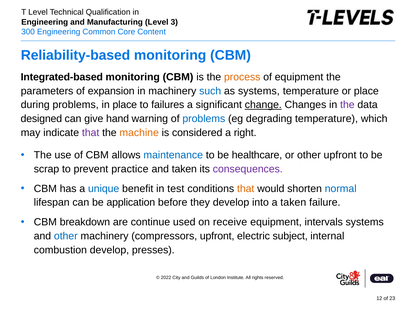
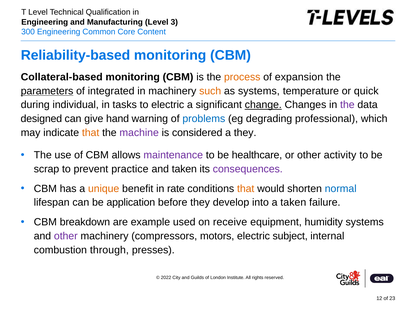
Integrated-based: Integrated-based -> Collateral-based (62, 77)
of equipment: equipment -> expansion (299, 77)
parameters underline: none -> present (47, 91)
expansion: expansion -> integrated (111, 91)
such colour: blue -> orange (210, 91)
or place: place -> quick (366, 91)
during problems: problems -> individual (76, 105)
in place: place -> tasks (125, 105)
to failures: failures -> electric (168, 105)
degrading temperature: temperature -> professional (327, 119)
that colour: purple -> orange (91, 133)
machine colour: orange -> purple (139, 133)
a right: right -> they (245, 133)
maintenance colour: blue -> purple (173, 155)
other upfront: upfront -> activity (340, 155)
unique colour: blue -> orange (104, 189)
test: test -> rate (176, 189)
continue: continue -> example (150, 222)
intervals: intervals -> humidity (324, 222)
other colour: blue -> purple (66, 236)
compressors upfront: upfront -> motors (217, 236)
combustion develop: develop -> through (109, 250)
